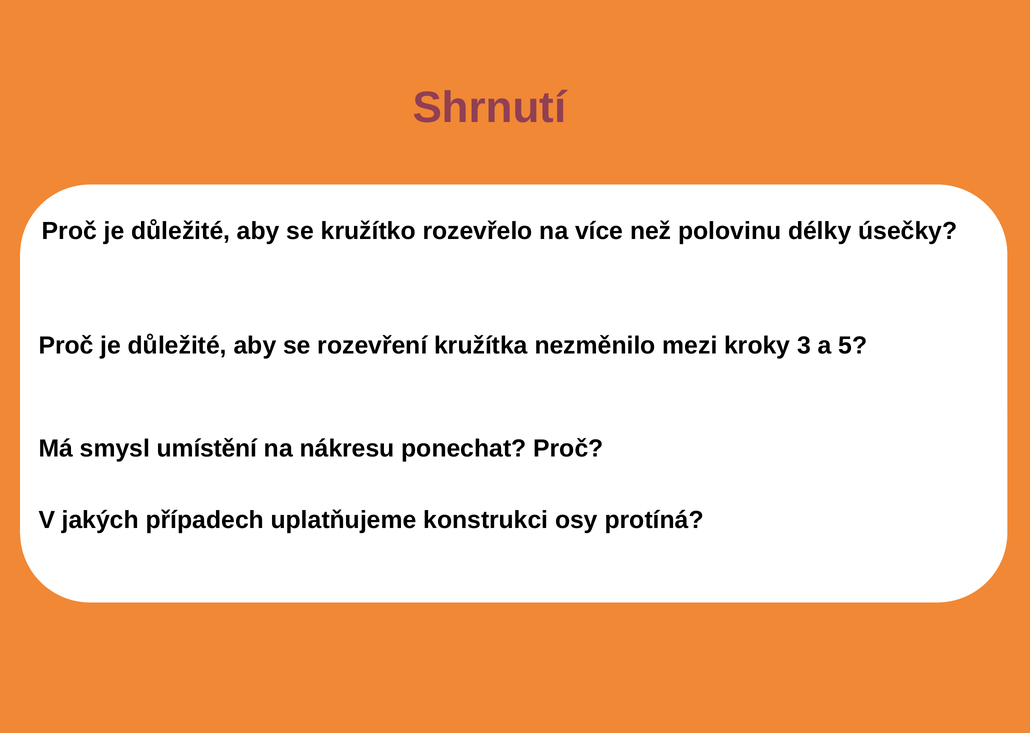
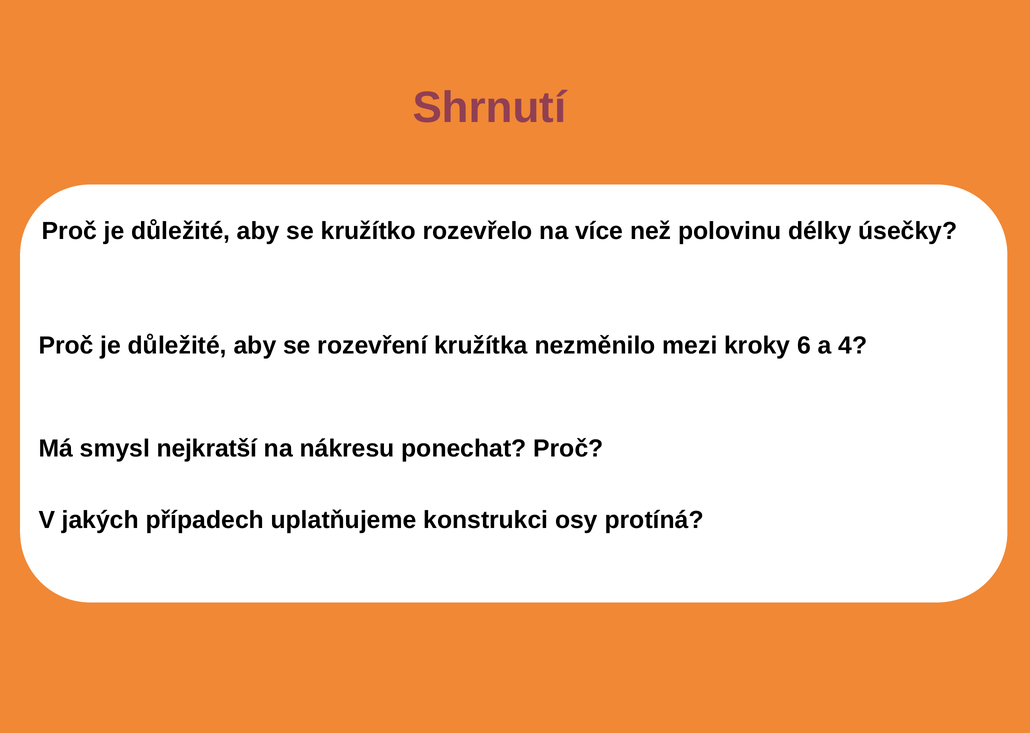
3: 3 -> 6 (804, 346)
5: 5 -> 4 (853, 346)
umístění: umístění -> nejkratší (207, 448)
